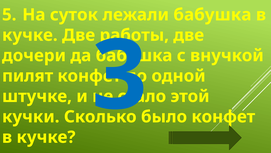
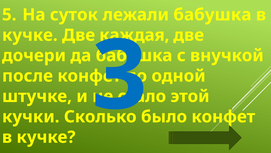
работы: работы -> каждая (134, 35)
пилят: пилят -> после (27, 76)
